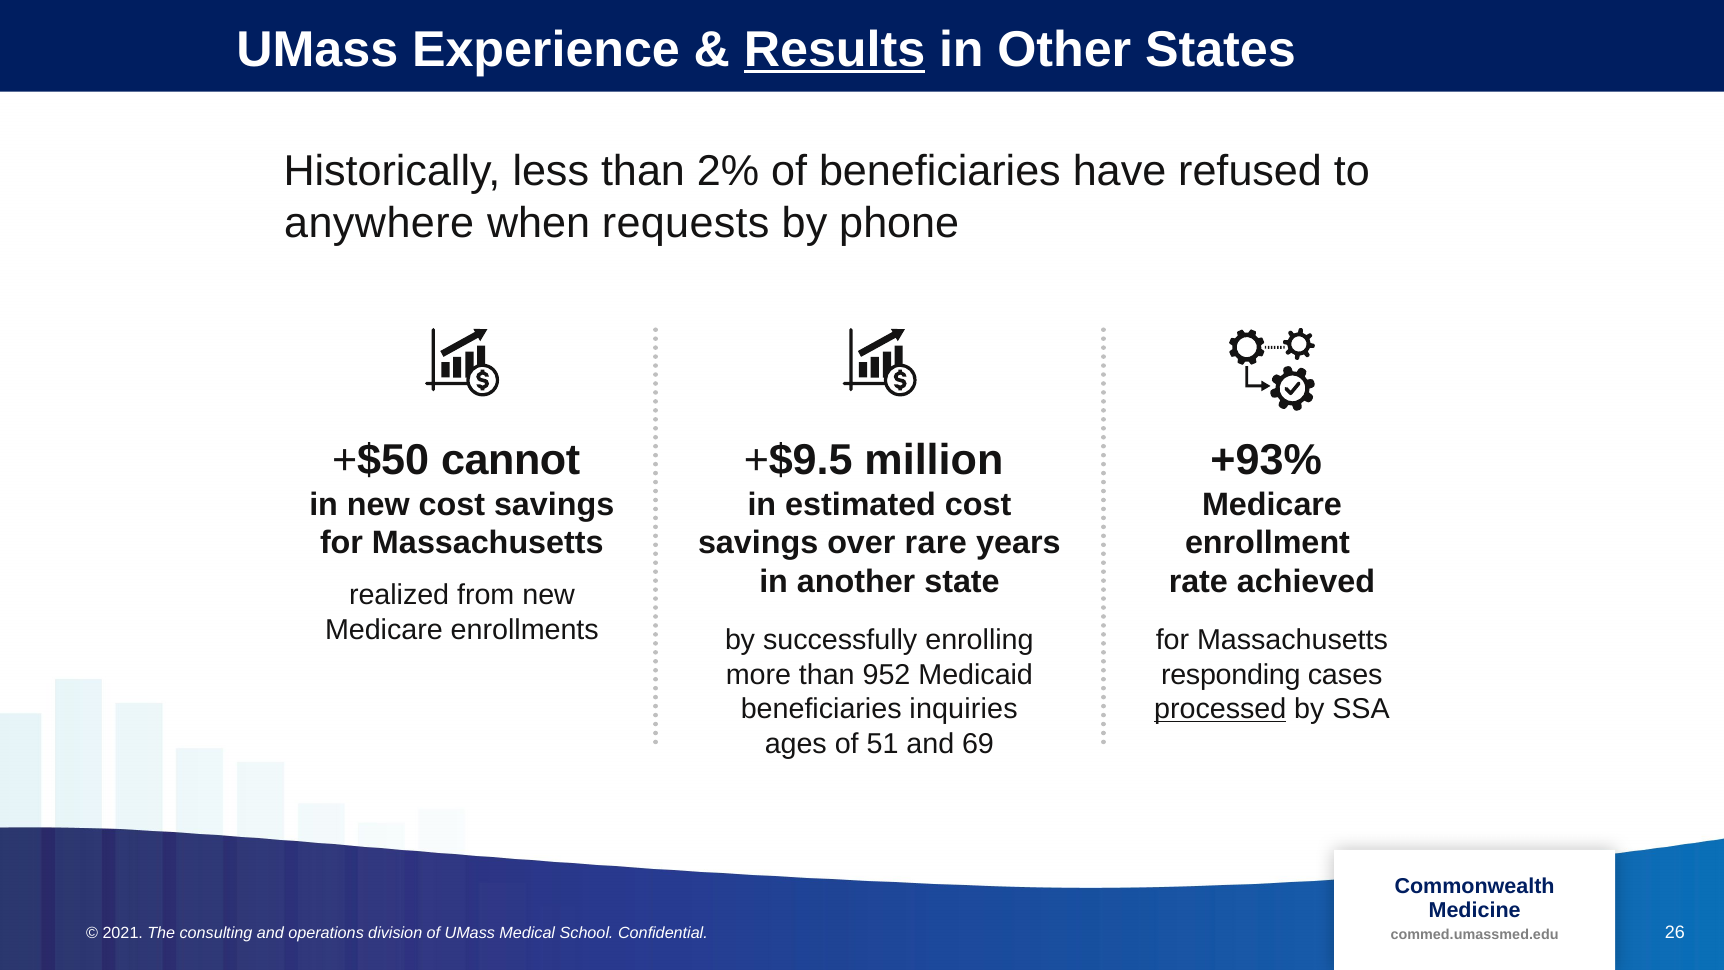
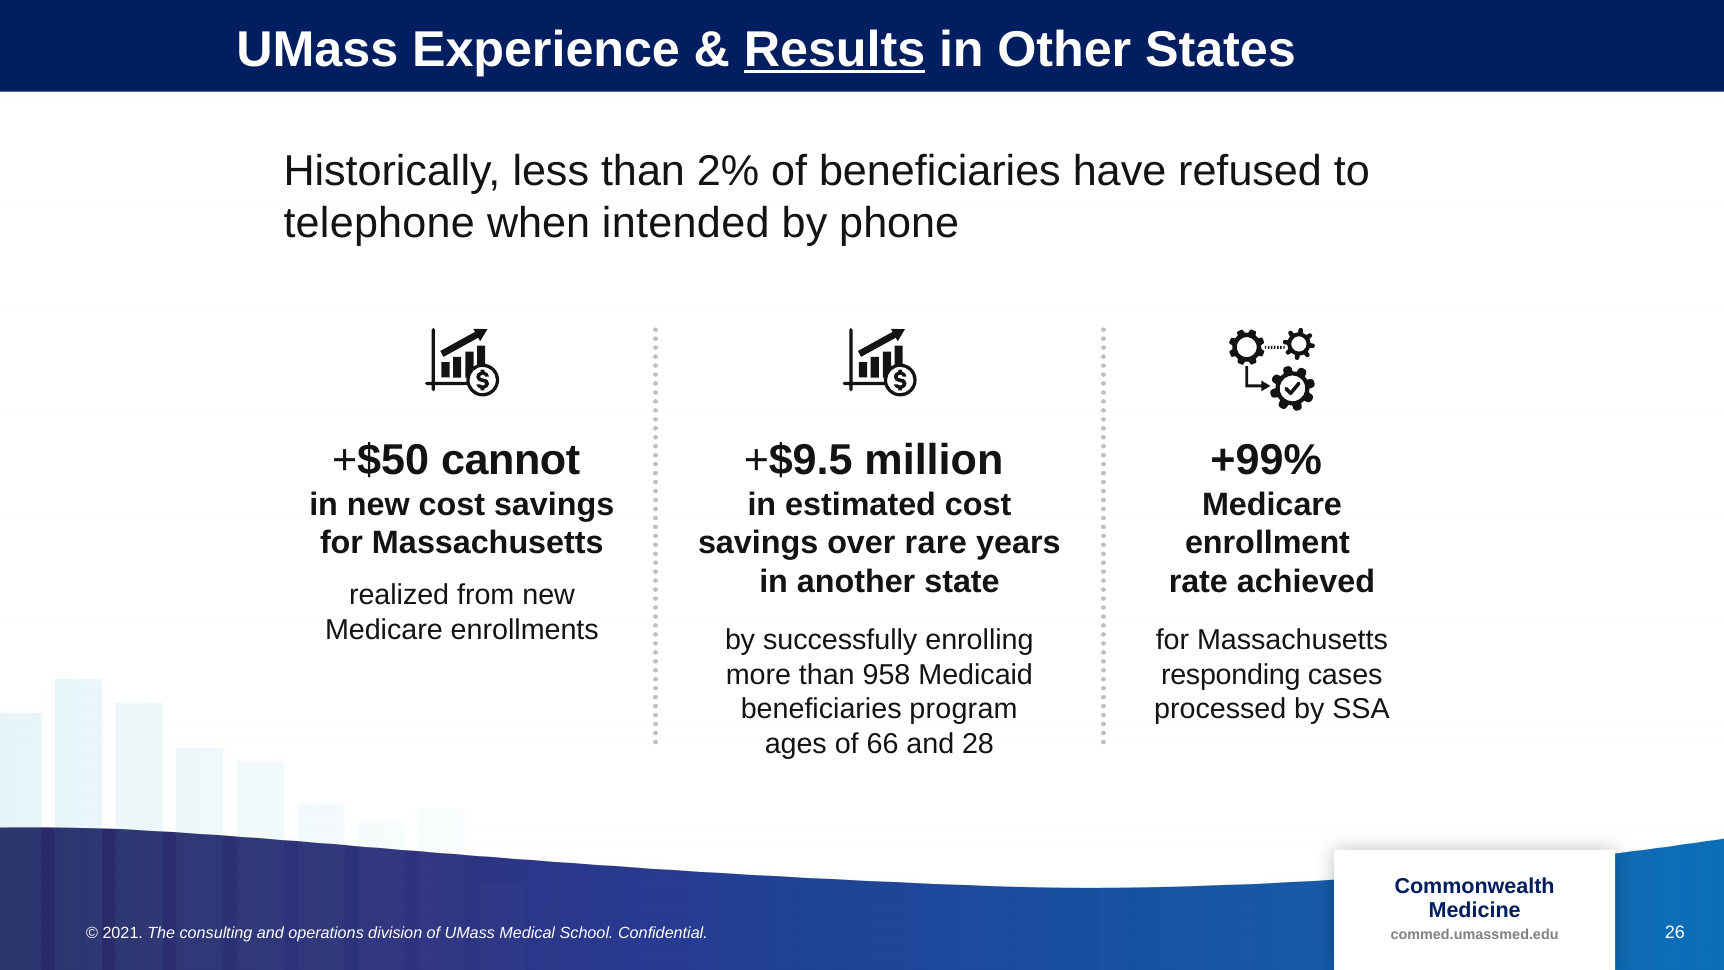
anywhere: anywhere -> telephone (379, 223)
requests: requests -> intended (686, 223)
+93%: +93% -> +99% (1266, 460)
952: 952 -> 958 (887, 675)
inquiries: inquiries -> program (964, 709)
processed underline: present -> none (1220, 709)
51: 51 -> 66 (883, 743)
69: 69 -> 28 (978, 743)
